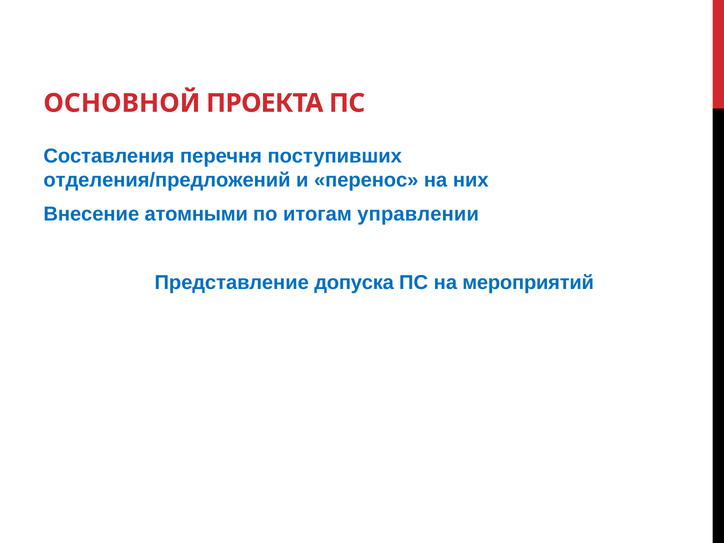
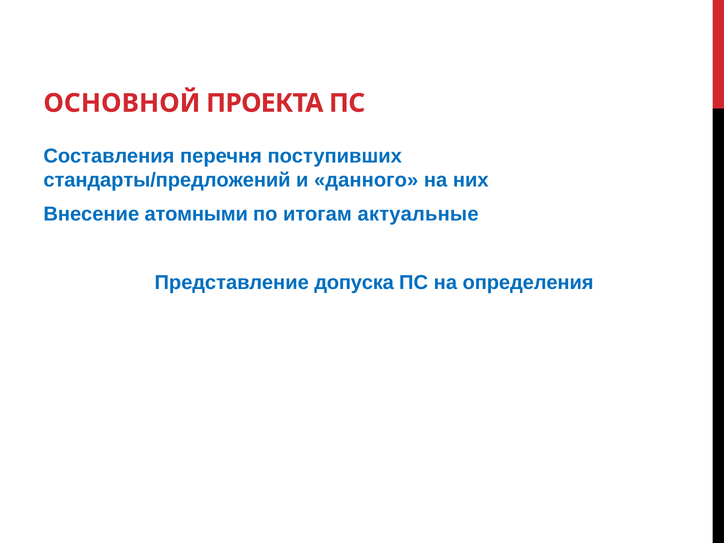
отделения/предложений: отделения/предложений -> стандарты/предложений (167, 180)
перенос: перенос -> данного (366, 180)
управлении: управлении -> актуальные (418, 214)
мероприятий: мероприятий -> определения (528, 283)
